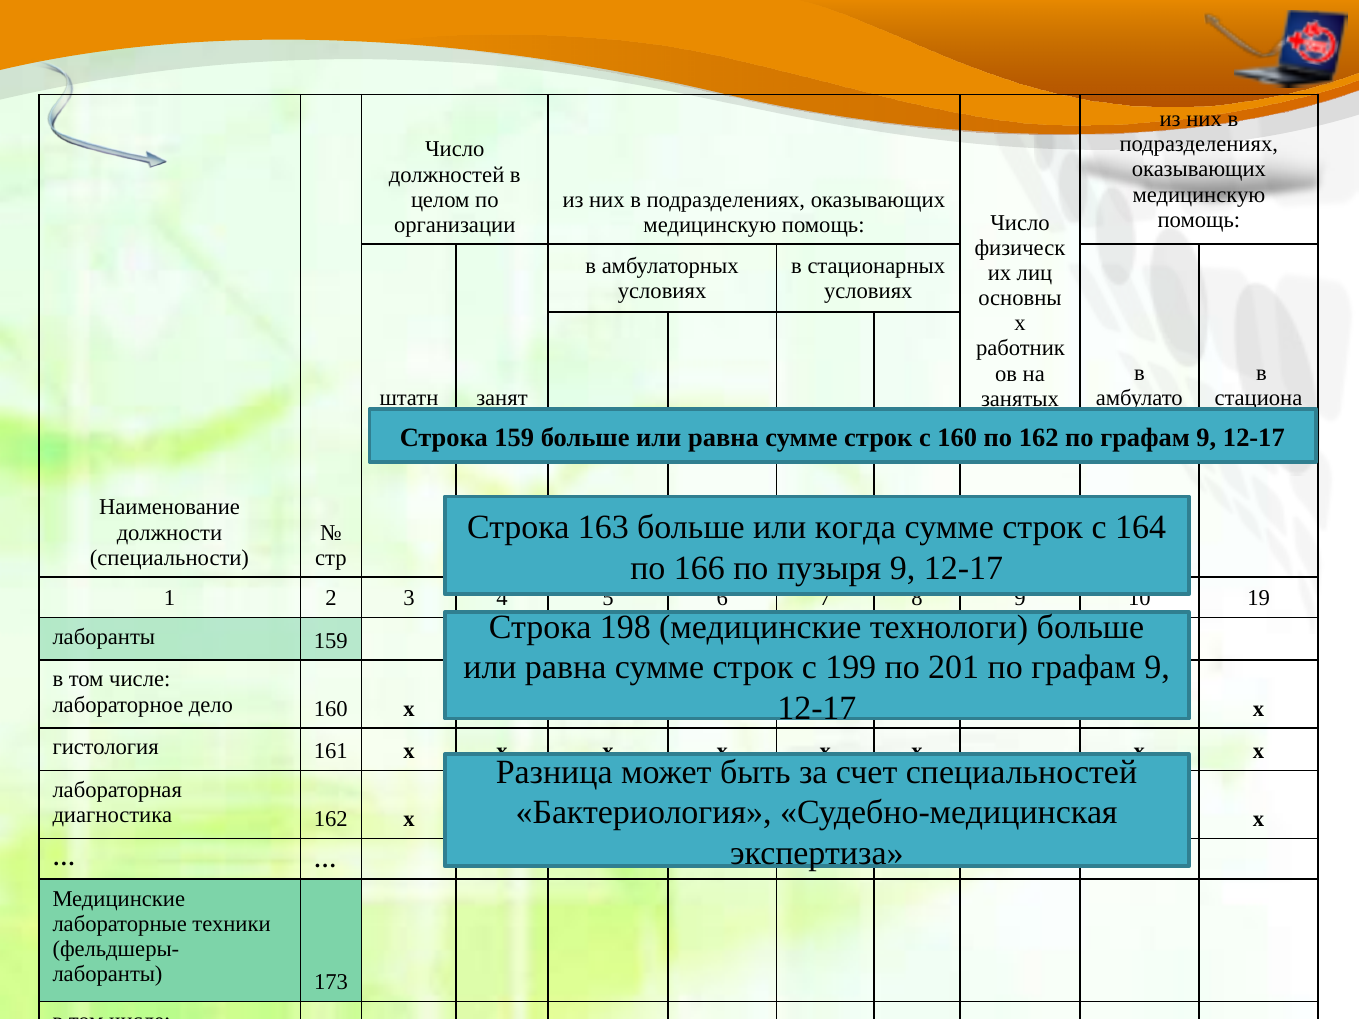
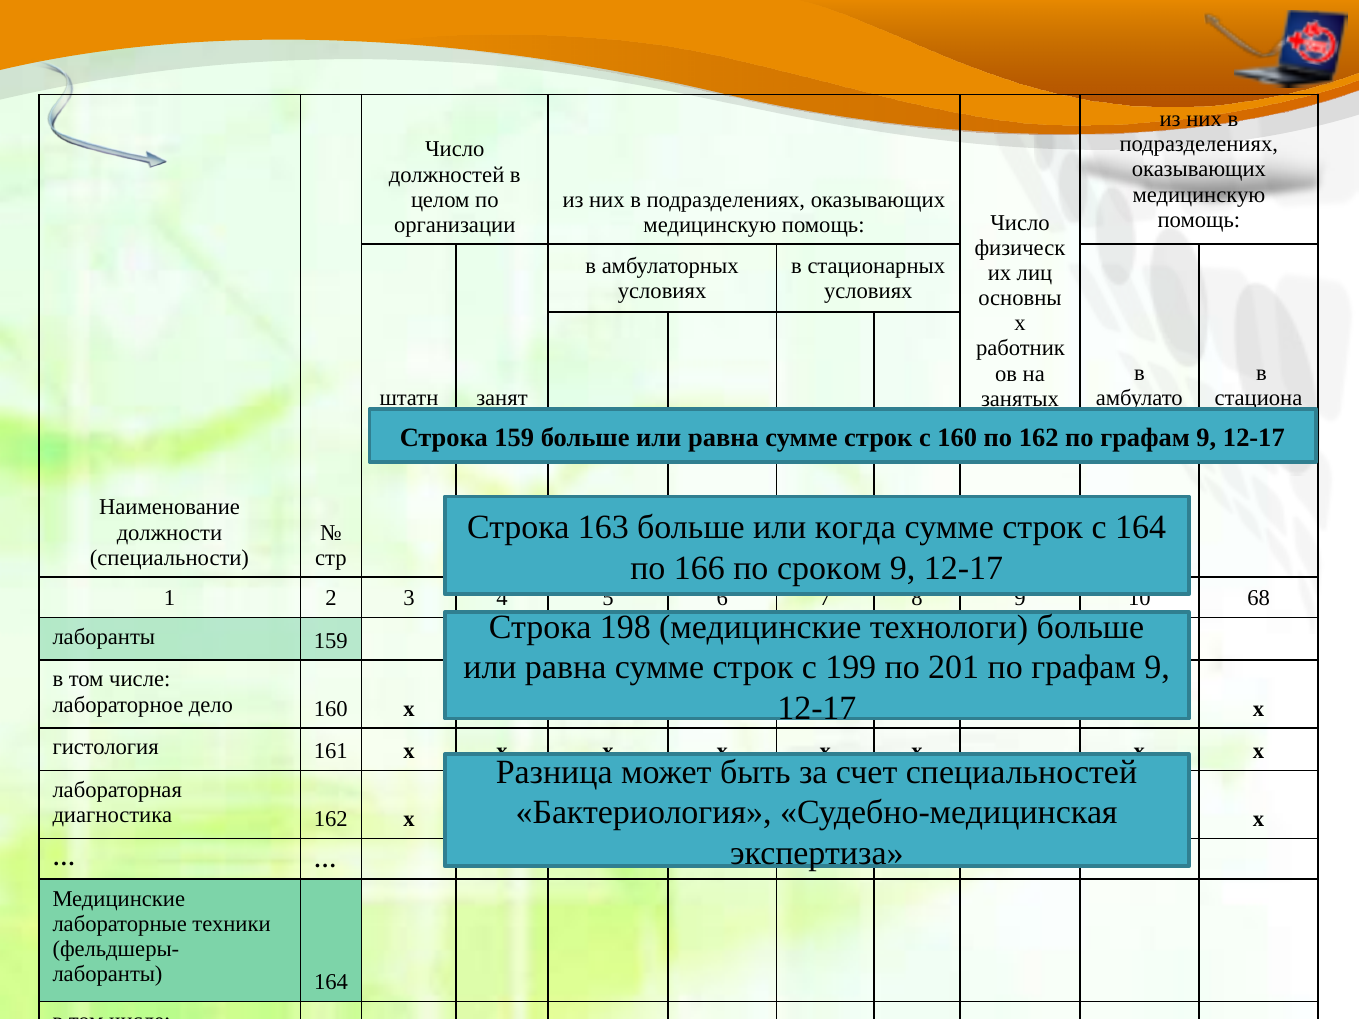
пузыря: пузыря -> сроком (829, 568)
19: 19 -> 68 (1259, 599)
лаборанты 173: 173 -> 164 (331, 982)
